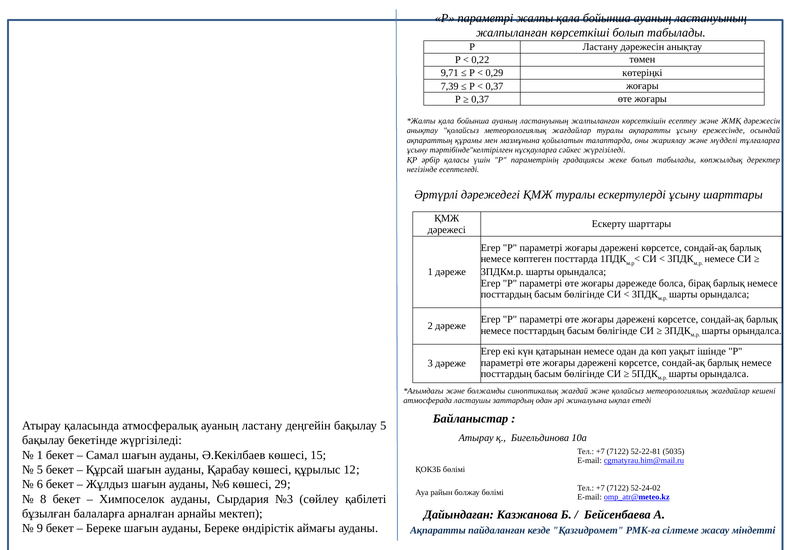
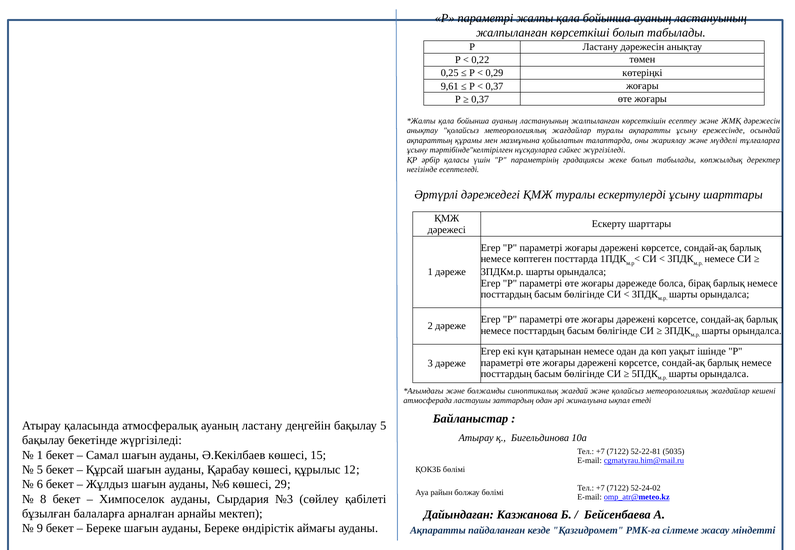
9,71: 9,71 -> 0,25 (450, 73)
7,39: 7,39 -> 9,61 (450, 86)
